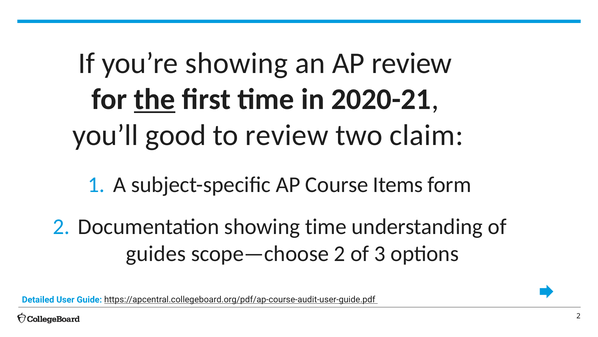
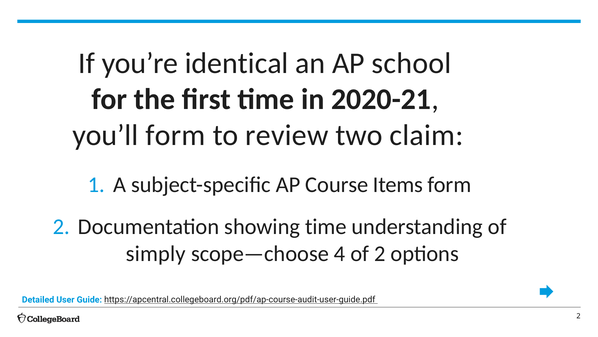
you’re showing: showing -> identical (237, 63)
AP review: review -> school (411, 63)
the underline: present -> none (155, 99)
you’ll good: good -> form (175, 135)
guides: guides -> simply (156, 253)
scope—choose 2: 2 -> 4 (340, 253)
of 3: 3 -> 2 (380, 253)
